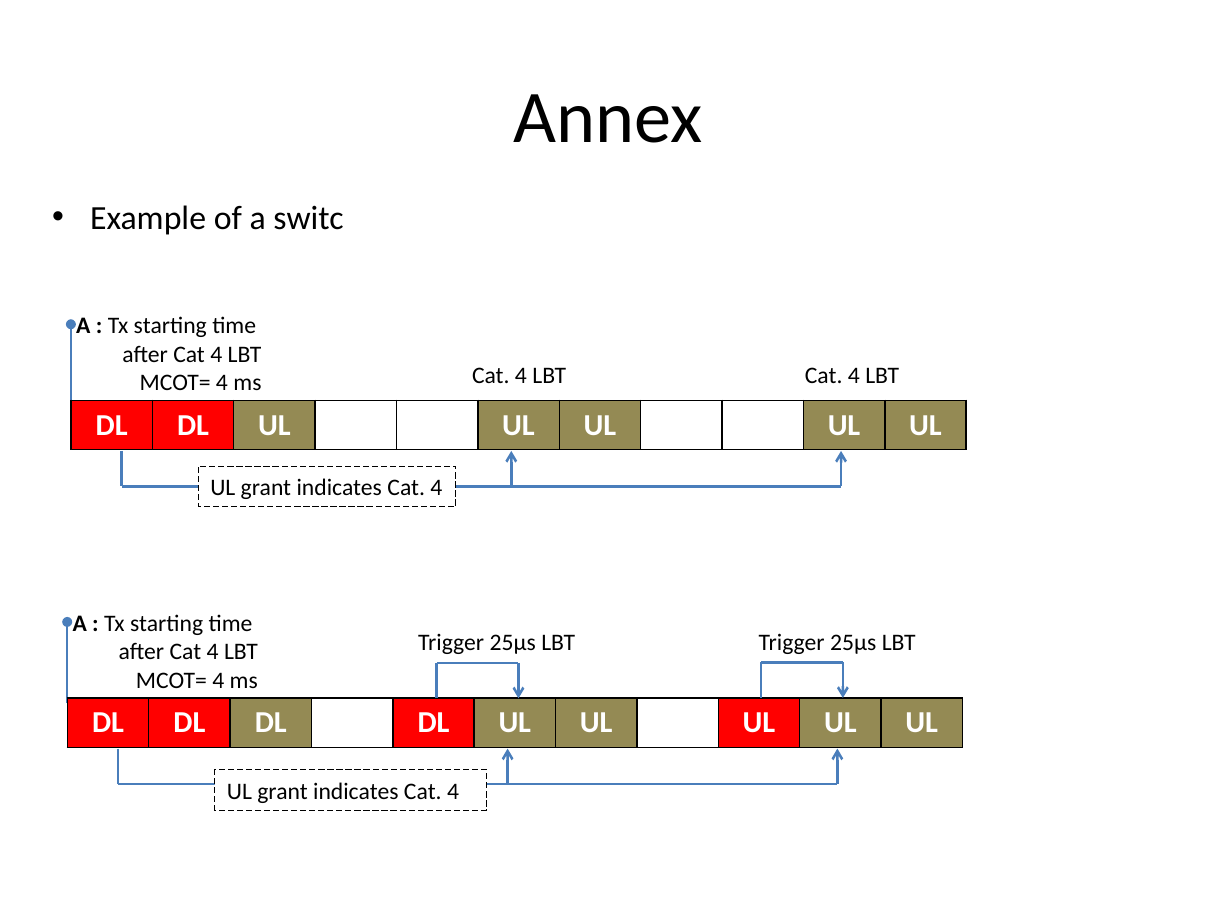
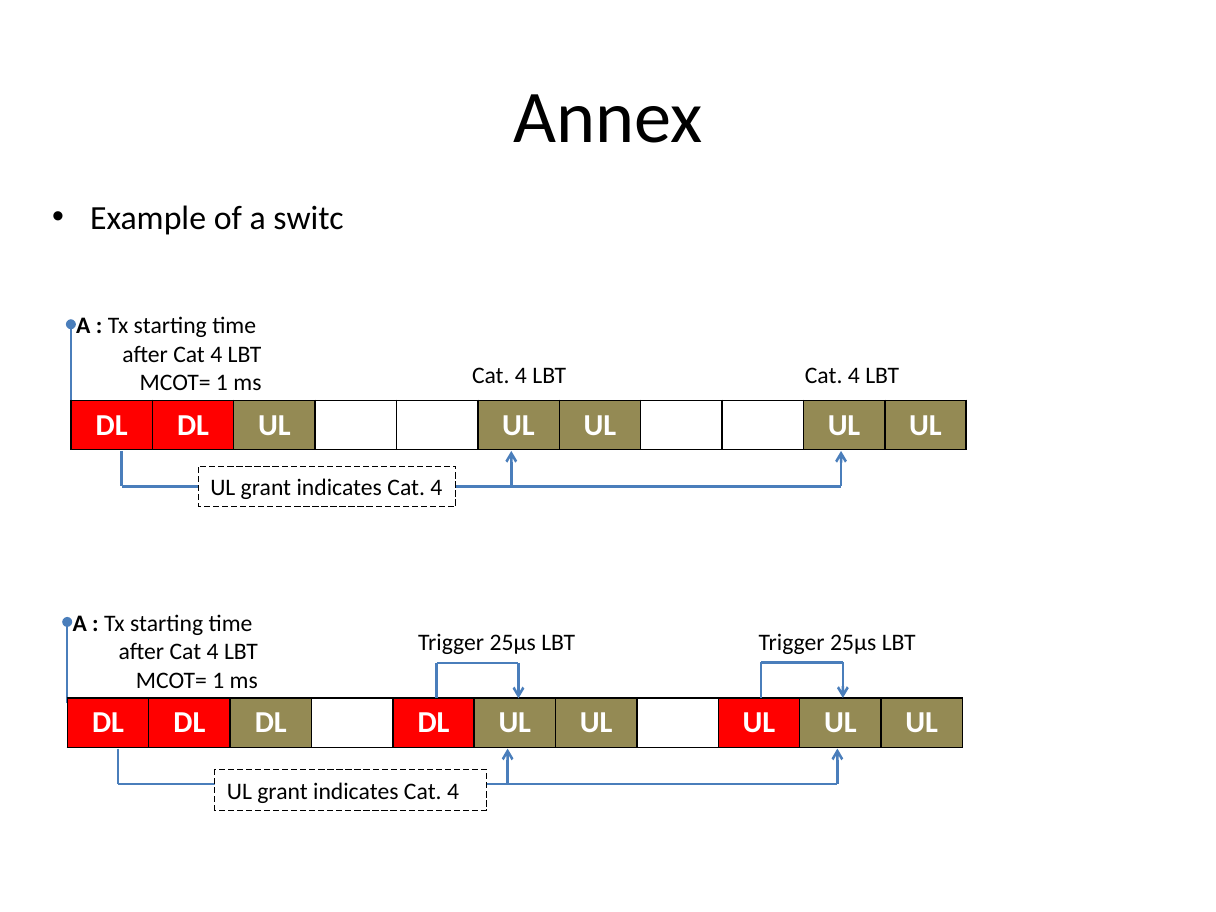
4: 4 -> 1 (222, 383)
4: 4 -> 1 (218, 680)
